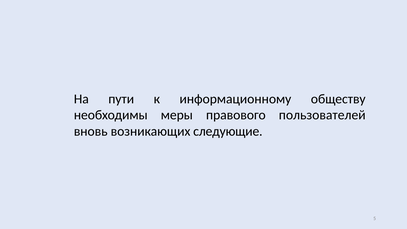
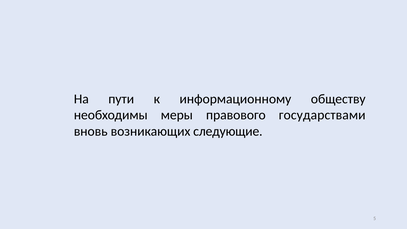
пользователей: пользователей -> государствами (322, 115)
